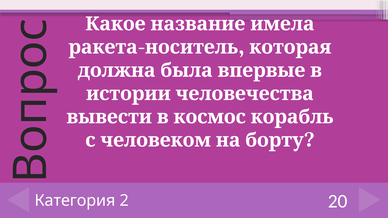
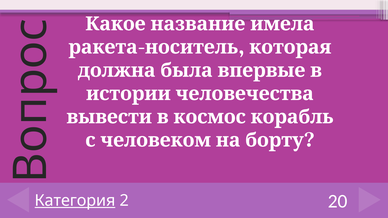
Категория underline: none -> present (75, 201)
